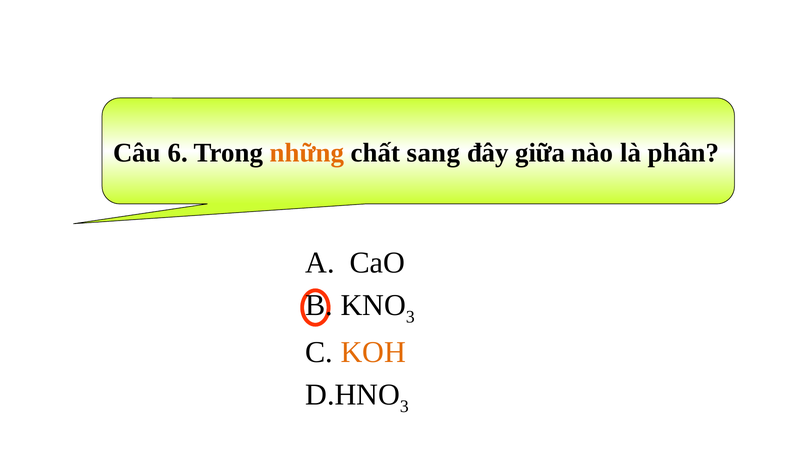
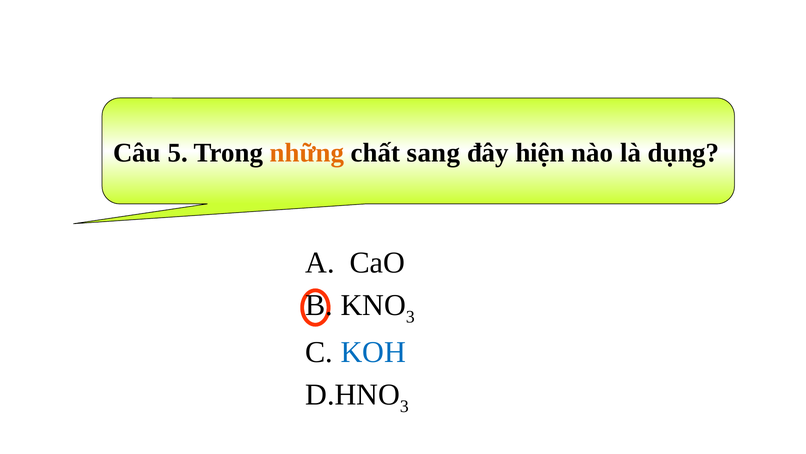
6: 6 -> 5 (178, 153)
giữa: giữa -> hiện (540, 153)
phân: phân -> dụng (683, 153)
KOH colour: orange -> blue (373, 352)
